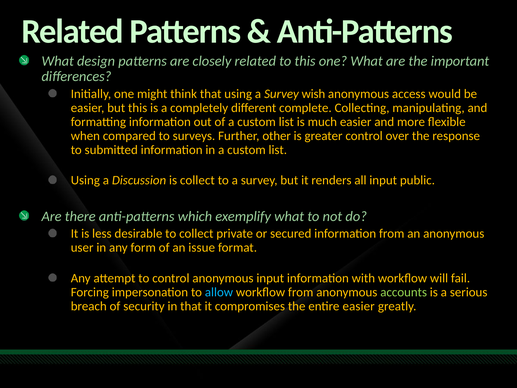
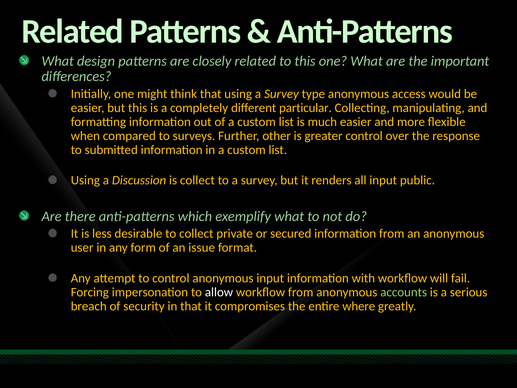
wish: wish -> type (313, 94)
complete: complete -> particular (305, 108)
allow colour: light blue -> white (219, 292)
entire easier: easier -> where (359, 306)
